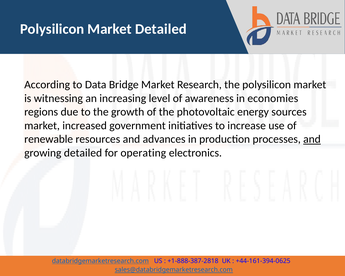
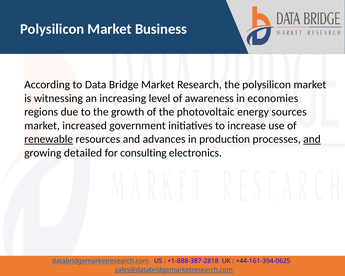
Market Detailed: Detailed -> Business (161, 29)
renewable underline: none -> present (49, 139)
operating: operating -> consulting (143, 153)
